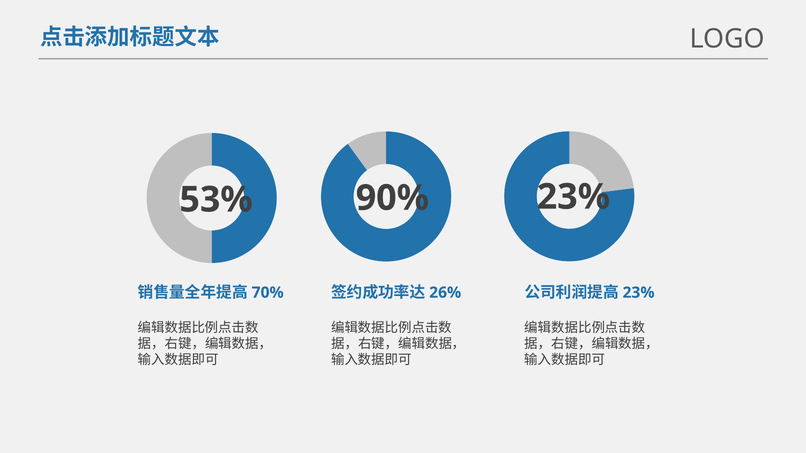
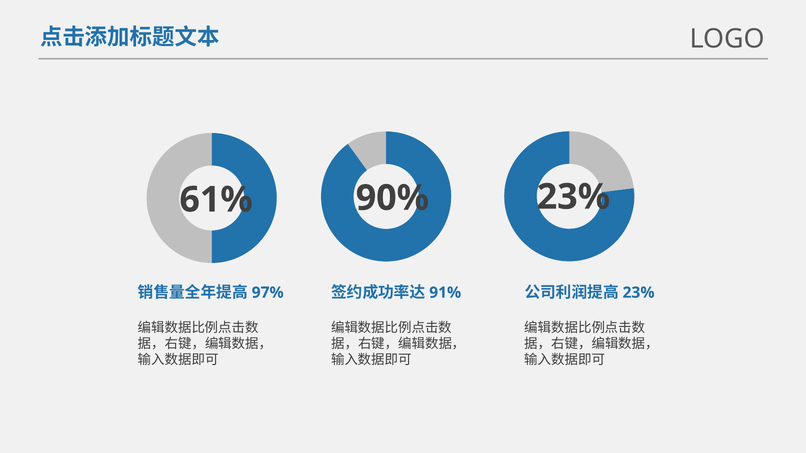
53%: 53% -> 61% (216, 200)
70%: 70% -> 97% (268, 293)
26%: 26% -> 91% (445, 293)
